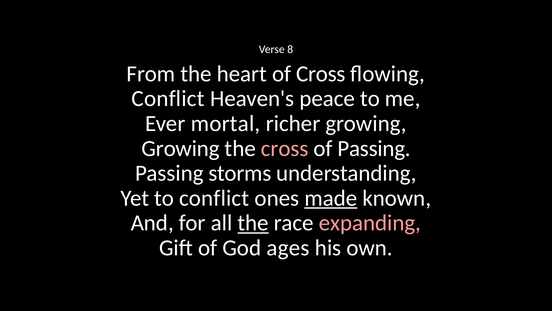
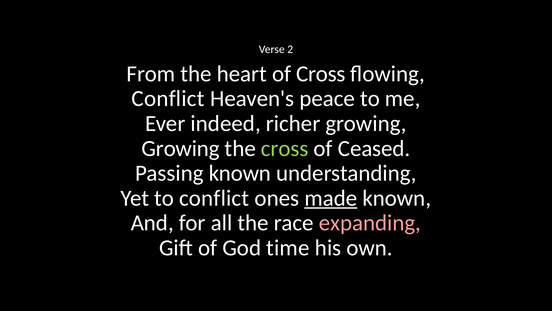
8: 8 -> 2 (290, 49)
mortal: mortal -> indeed (226, 123)
cross colour: pink -> light green (285, 148)
of Passing: Passing -> Ceased (374, 148)
Passing storms: storms -> known (240, 173)
the underline: present -> none (253, 223)
ages: ages -> time (288, 248)
